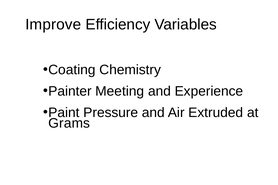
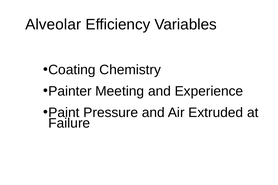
Improve: Improve -> Alveolar (53, 24)
Grams: Grams -> Failure (69, 123)
